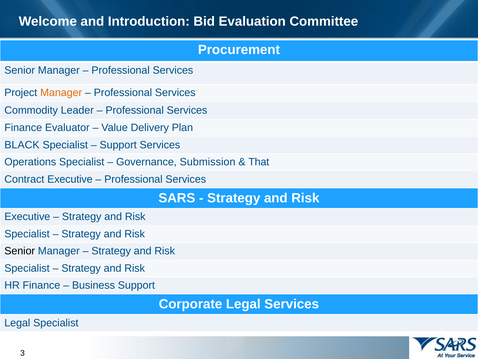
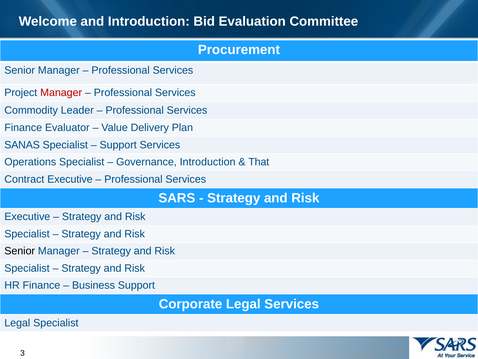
Manager colour: orange -> red (61, 93)
BLACK: BLACK -> SANAS (22, 145)
Governance Submission: Submission -> Introduction (208, 162)
